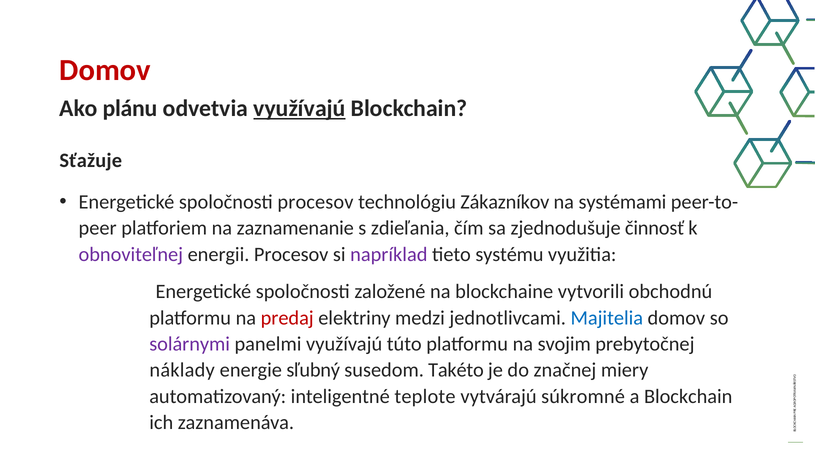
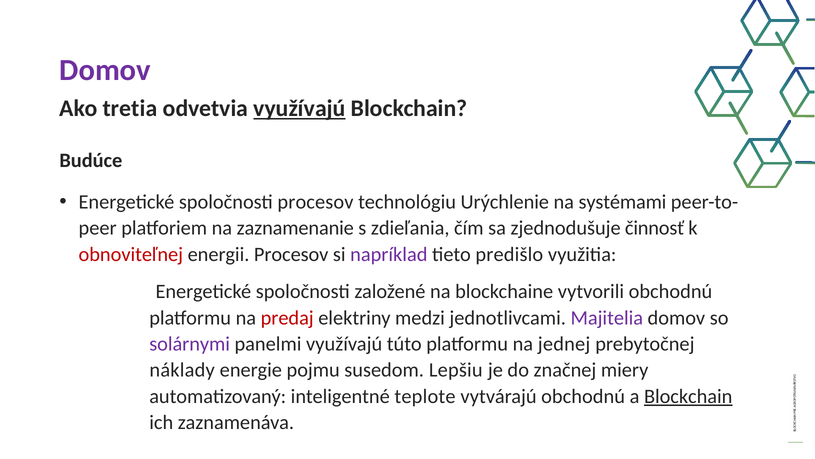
Domov colour: red -> purple (105, 70)
plánu: plánu -> tretia (130, 108)
Sťažuje: Sťažuje -> Budúce (91, 160)
Zákazníkov: Zákazníkov -> Urýchlenie (505, 202)
obnoviteľnej colour: purple -> red (131, 254)
systému: systému -> predišlo (509, 254)
Majitelia colour: blue -> purple (607, 317)
svojim: svojim -> jednej (564, 344)
sľubný: sľubný -> pojmu (313, 370)
Takéto: Takéto -> Lepšiu (456, 370)
vytvárajú súkromné: súkromné -> obchodnú (583, 396)
Blockchain underline: none -> present (688, 396)
